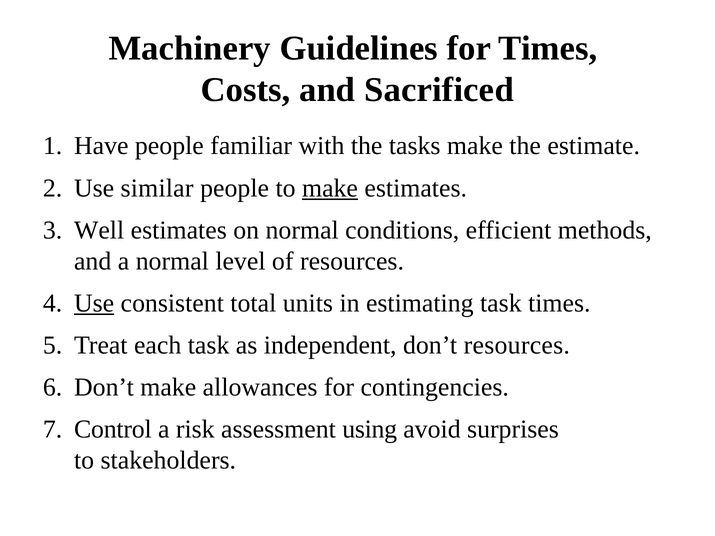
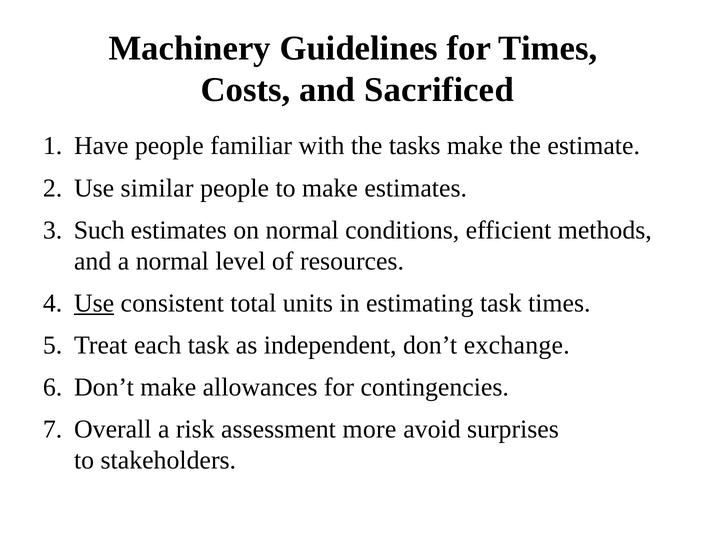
make underline: present -> none (330, 188)
Well: Well -> Such (99, 230)
don’t resources: resources -> exchange (517, 345)
Control: Control -> Overall (113, 429)
using: using -> more (369, 429)
